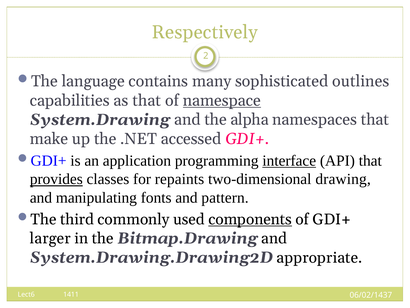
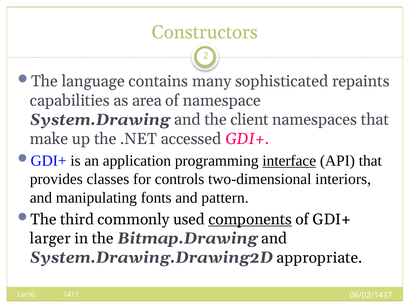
Respectively: Respectively -> Constructors (205, 32)
outlines: outlines -> repaints (361, 81)
as that: that -> area (147, 100)
namespace underline: present -> none (222, 100)
alpha: alpha -> client (250, 119)
provides underline: present -> none (56, 179)
repaints: repaints -> controls (180, 179)
drawing: drawing -> interiors (343, 179)
